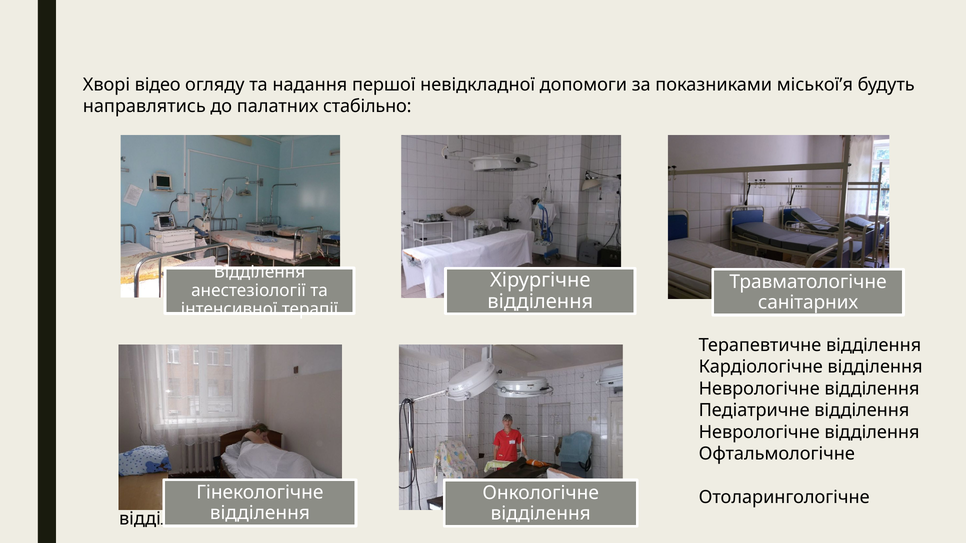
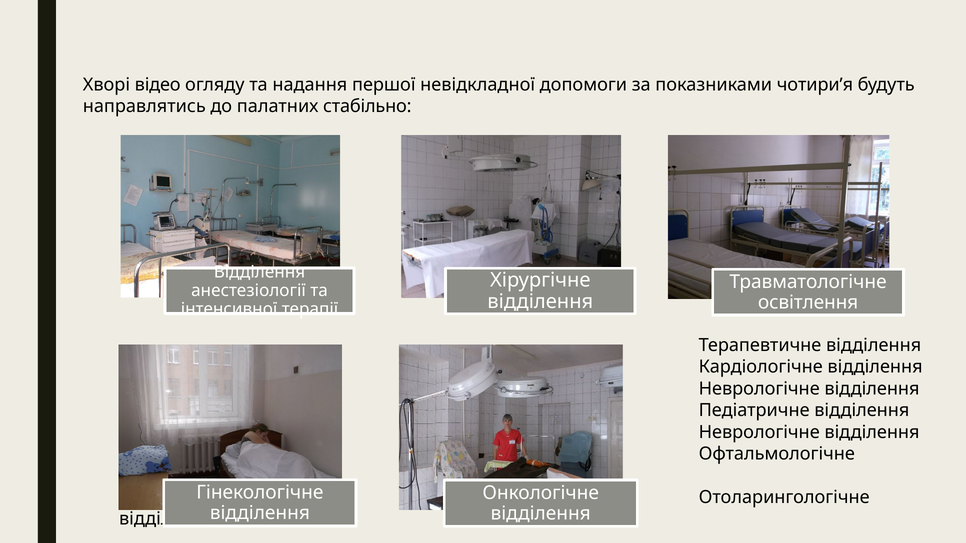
міської’я: міської’я -> чотири’я (815, 85)
санітарних: санітарних -> освітлення (808, 303)
